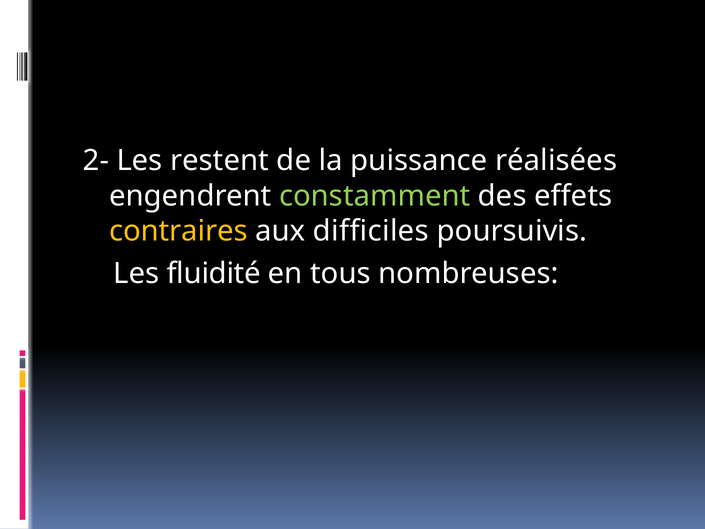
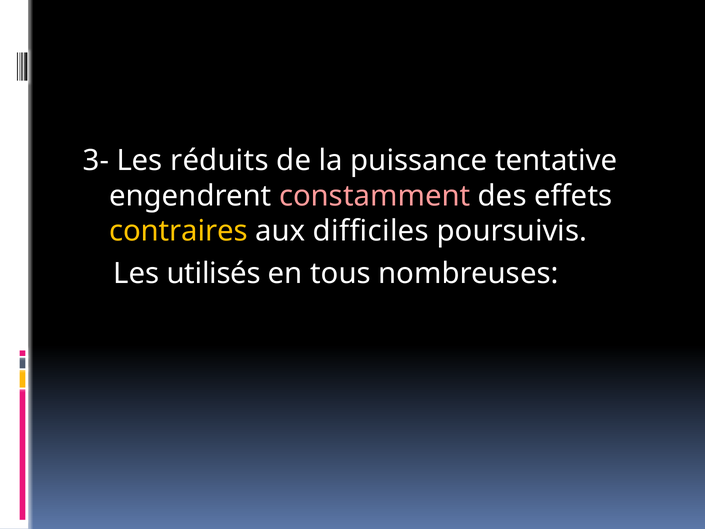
2-: 2- -> 3- (96, 161)
restent: restent -> réduits (219, 161)
réalisées: réalisées -> tentative (556, 161)
constamment colour: light green -> pink (375, 196)
fluidité: fluidité -> utilisés (214, 273)
